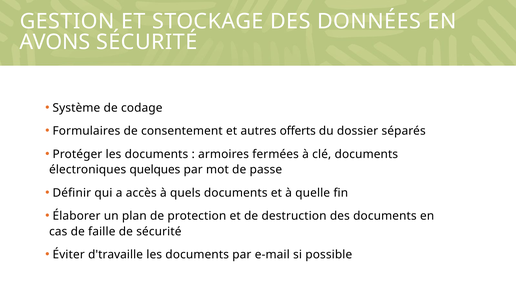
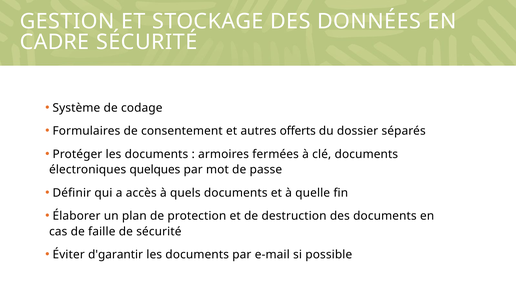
AVONS: AVONS -> CADRE (55, 42)
d'travaille: d'travaille -> d'garantir (116, 255)
